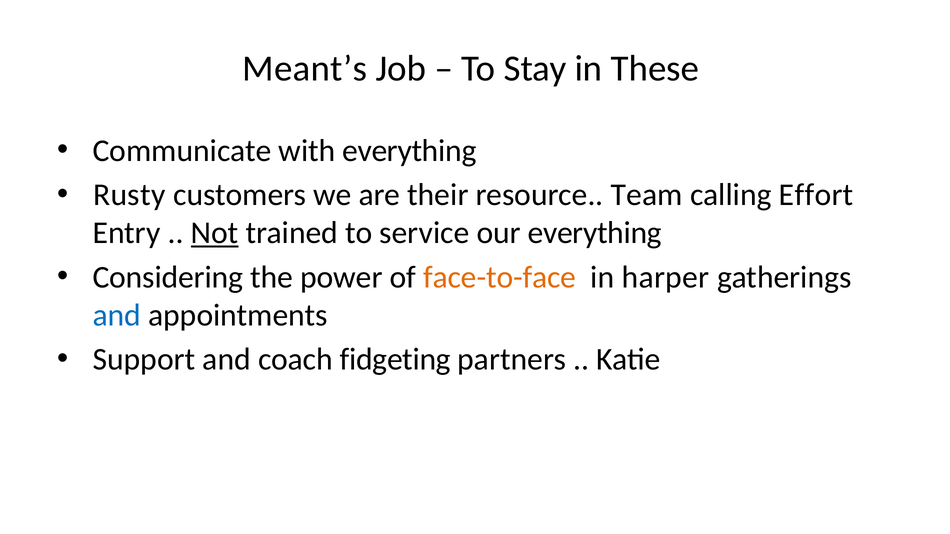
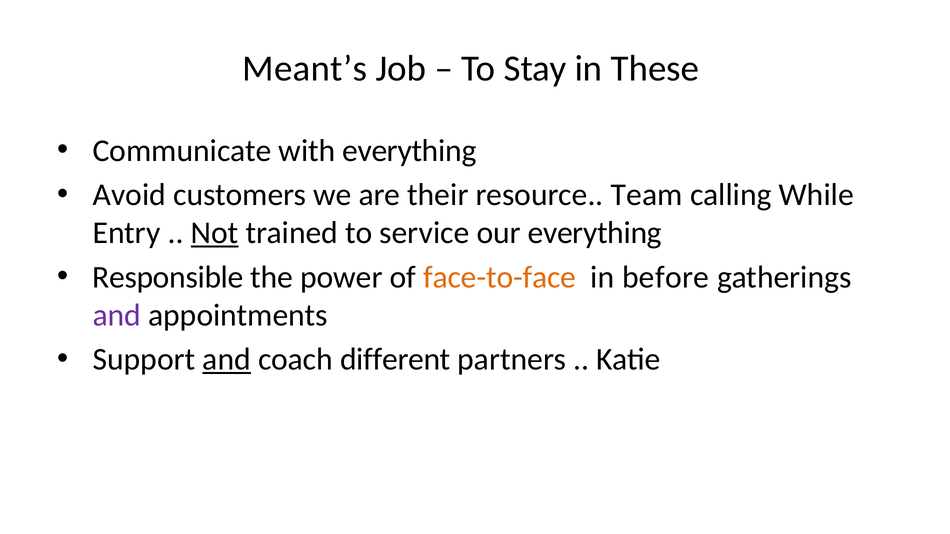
Rusty: Rusty -> Avoid (129, 195)
Effort: Effort -> While (816, 195)
Considering: Considering -> Responsible (168, 277)
harper: harper -> before (666, 277)
and colour: blue -> purple (117, 315)
and underline: none -> present (227, 360)
fidgeting: fidgeting -> different (395, 360)
